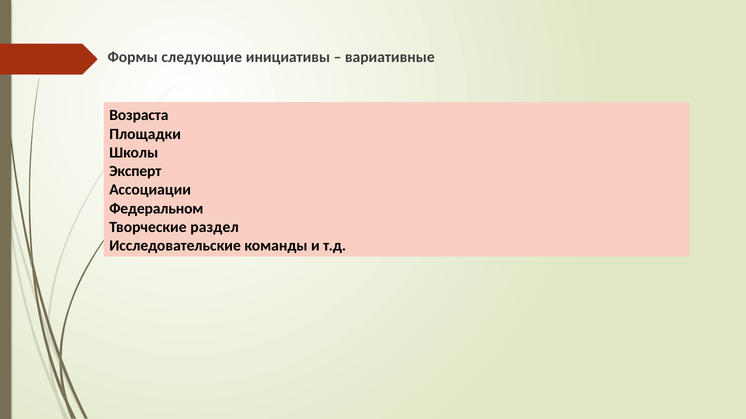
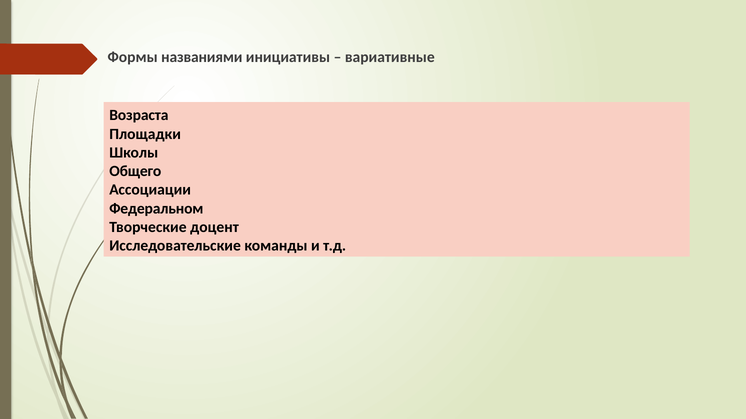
следующие: следующие -> названиями (202, 57)
Эксперт: Эксперт -> Общего (135, 171)
раздел: раздел -> доцент (215, 227)
